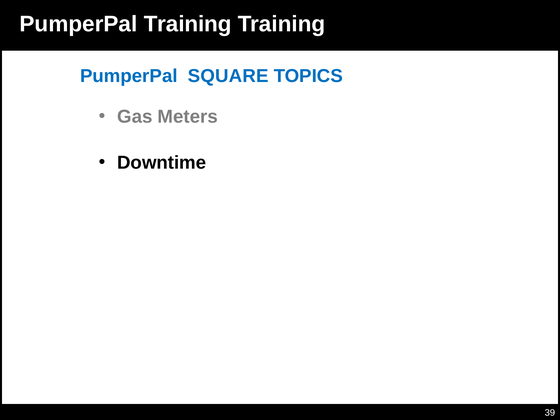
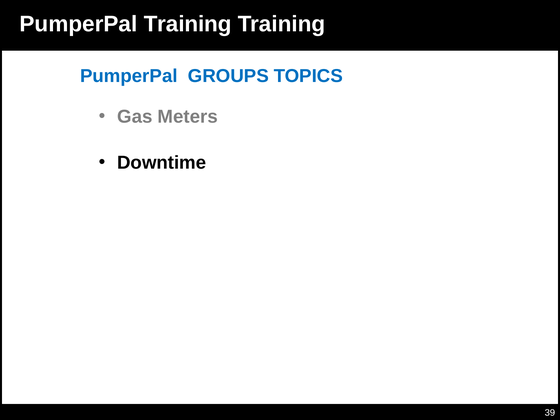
SQUARE: SQUARE -> GROUPS (228, 76)
